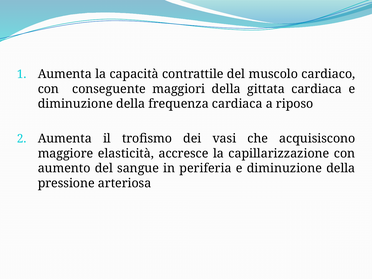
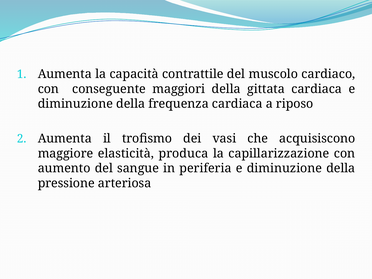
accresce: accresce -> produca (183, 153)
